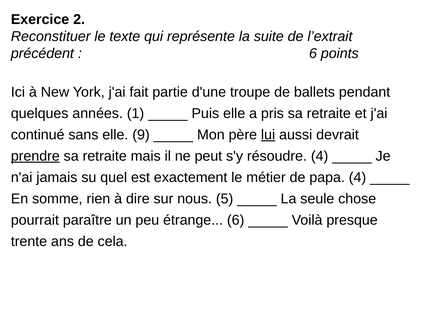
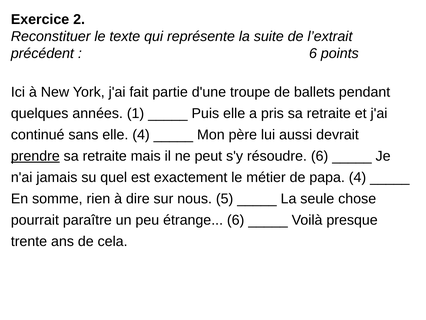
elle 9: 9 -> 4 (141, 134)
lui underline: present -> none (268, 134)
résoudre 4: 4 -> 6 (320, 156)
